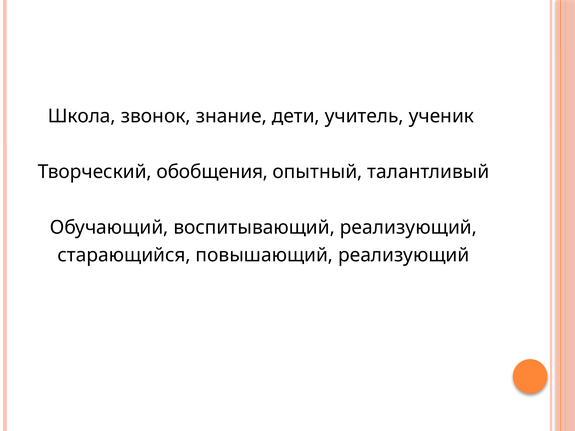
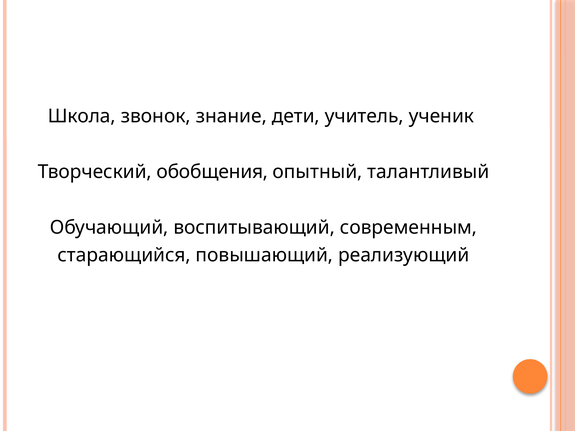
воспитывающий реализующий: реализующий -> современным (409, 227)
